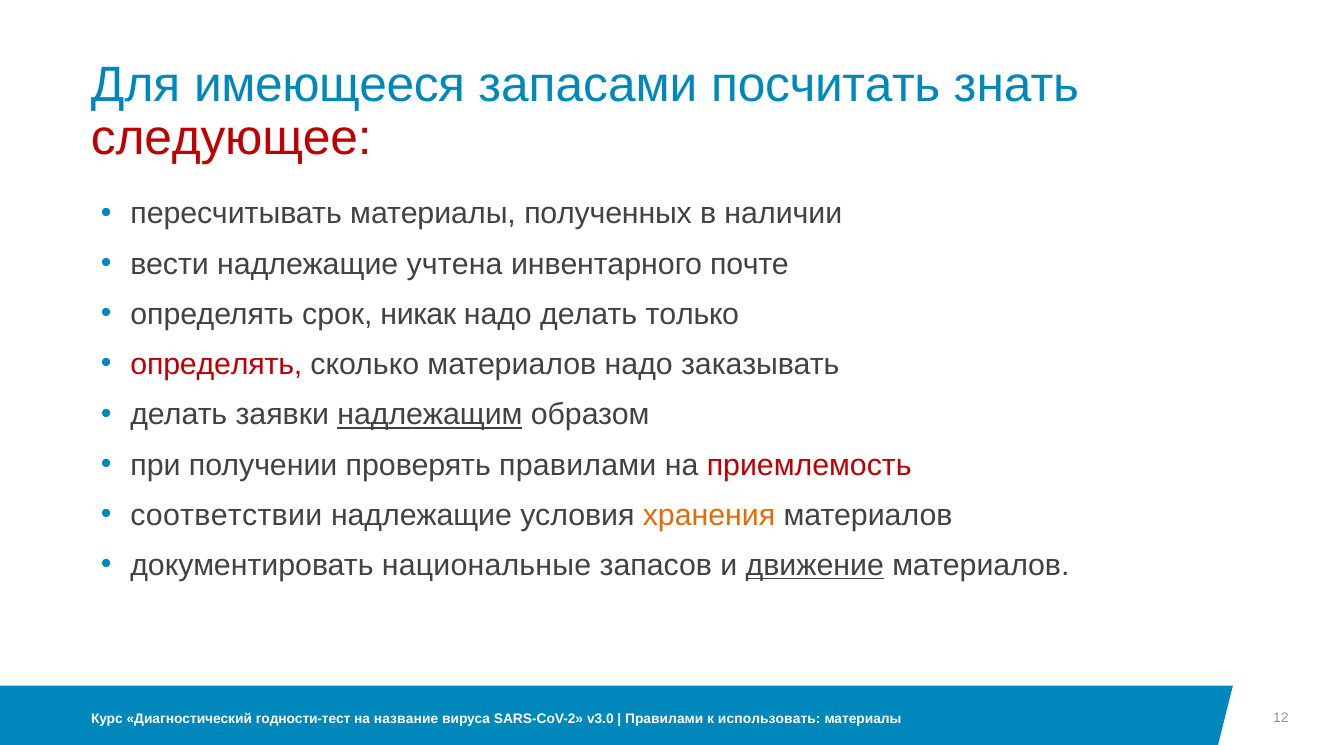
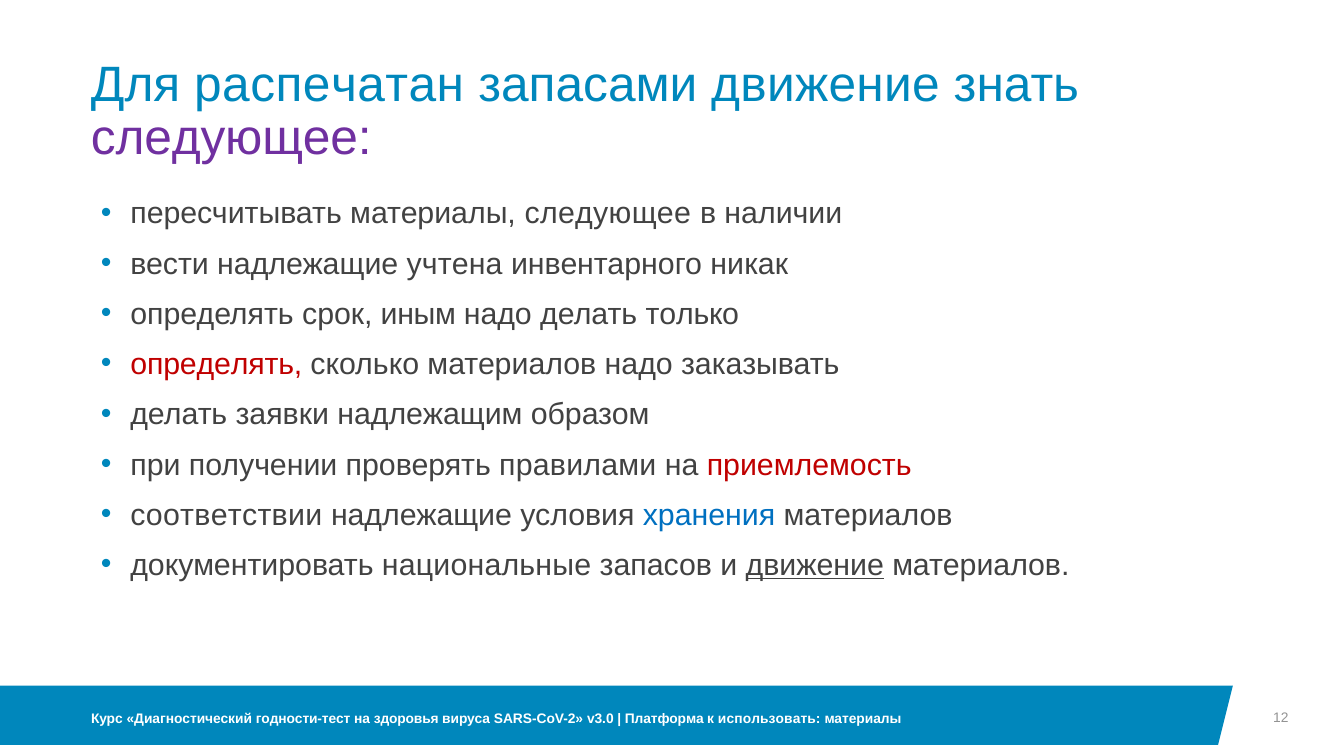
имеющееся: имеющееся -> распечатан (329, 85)
запасами посчитать: посчитать -> движение (825, 85)
следующее colour: red -> purple (231, 138)
материалы полученных: полученных -> следующее (608, 214)
почте: почте -> никак (749, 264)
никак: никак -> иным (418, 314)
надлежащим underline: present -> none (430, 415)
хранения colour: orange -> blue (709, 515)
название: название -> здоровья (406, 718)
Правилами: Правилами -> Платформа (664, 718)
